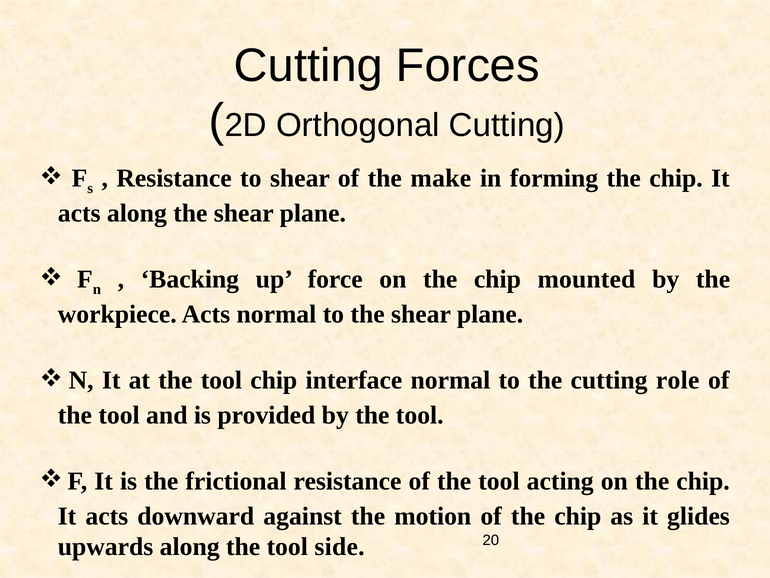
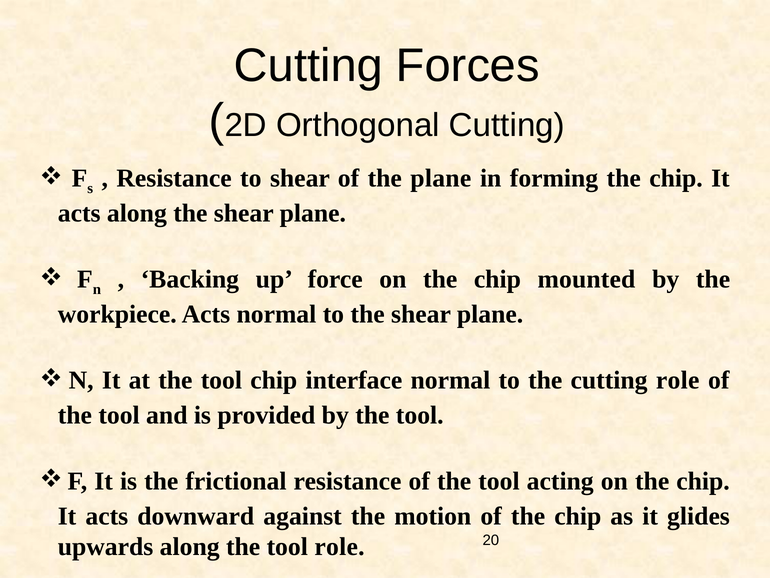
the make: make -> plane (441, 178)
tool side: side -> role (340, 547)
